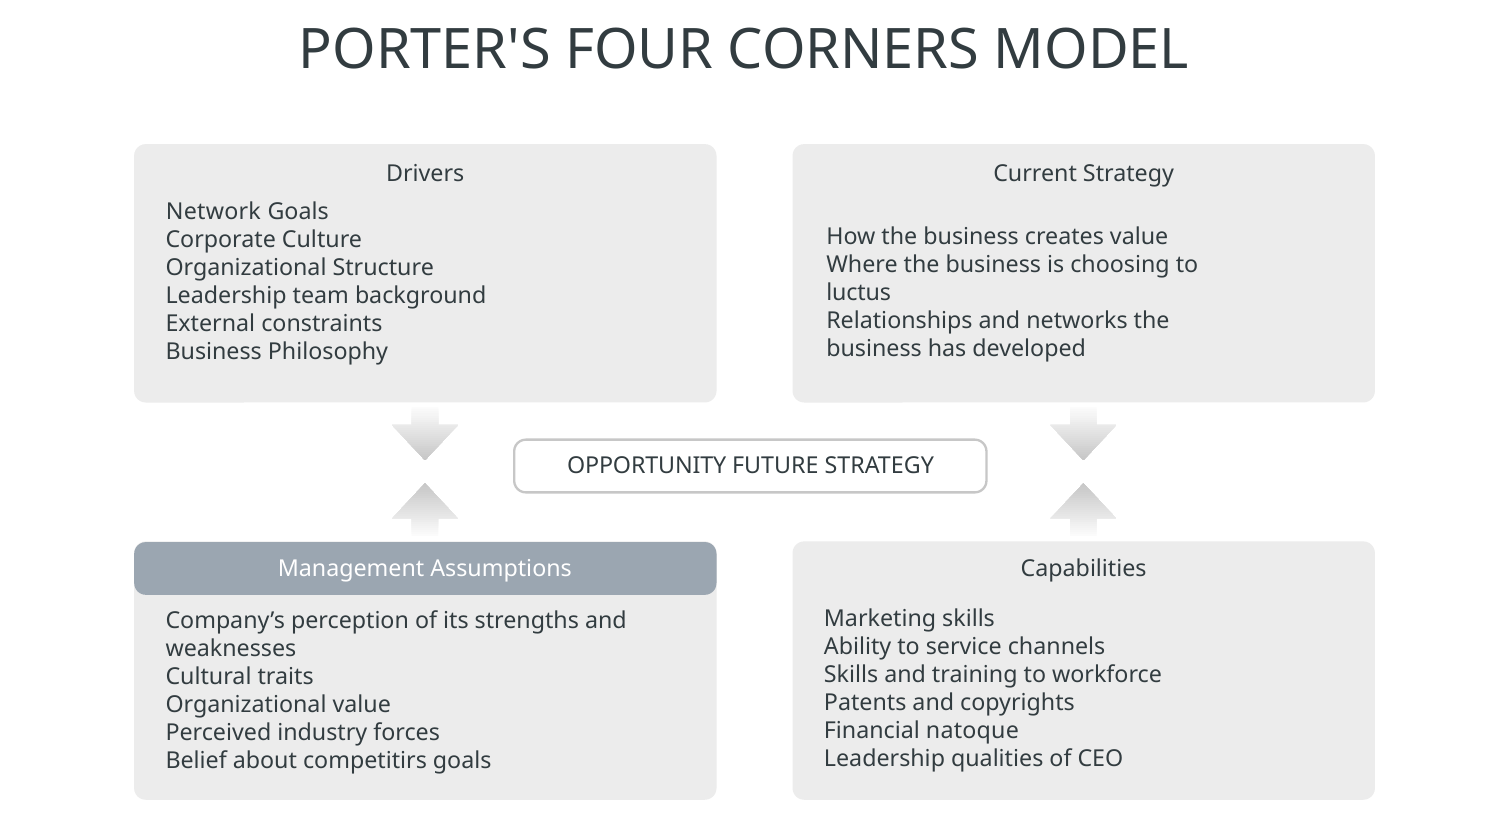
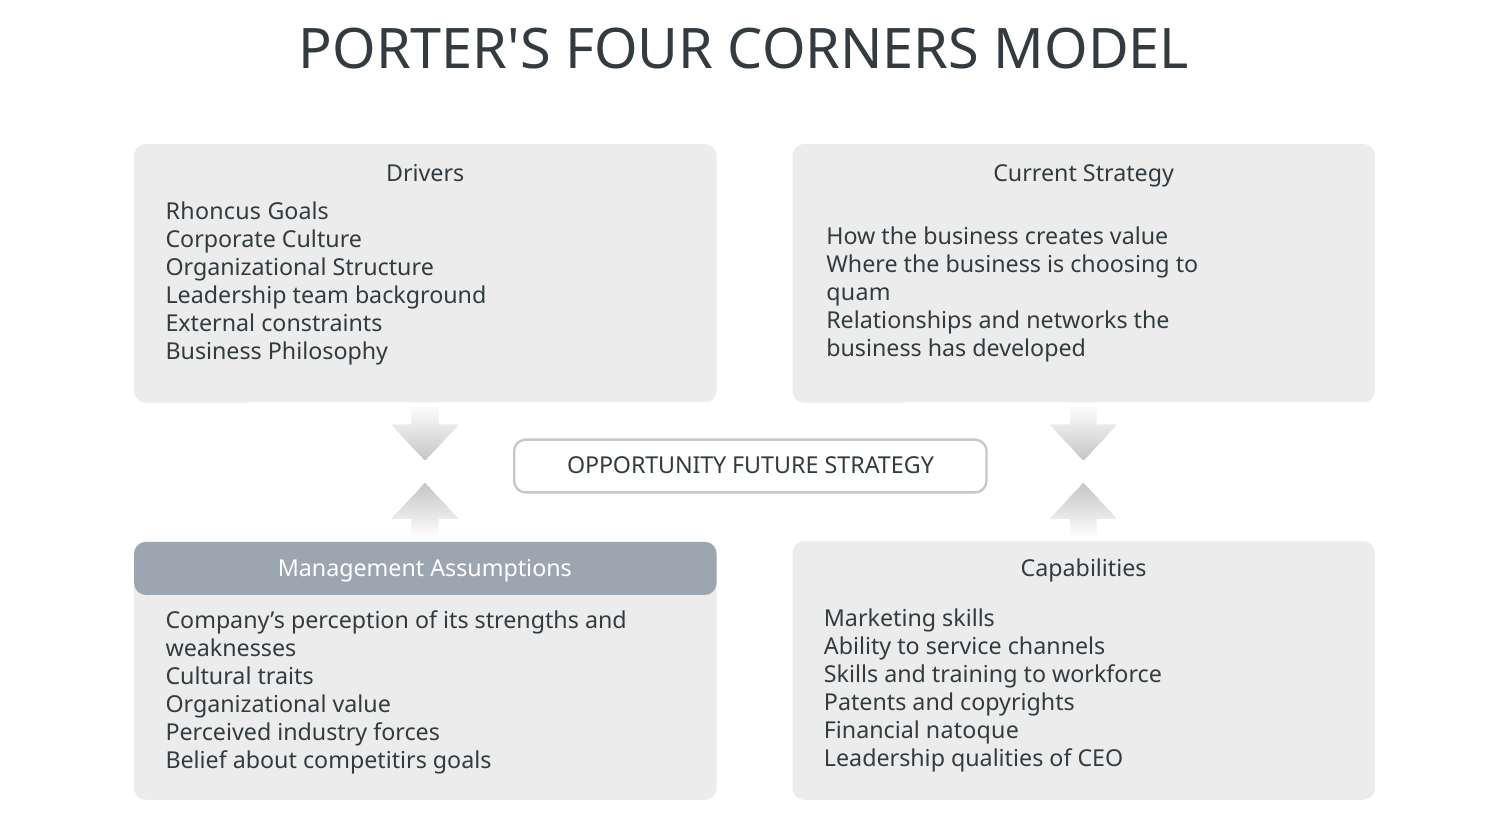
Network: Network -> Rhoncus (213, 212)
luctus: luctus -> quam (859, 293)
